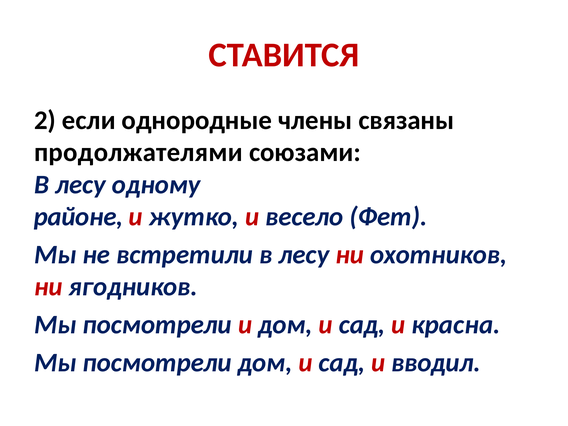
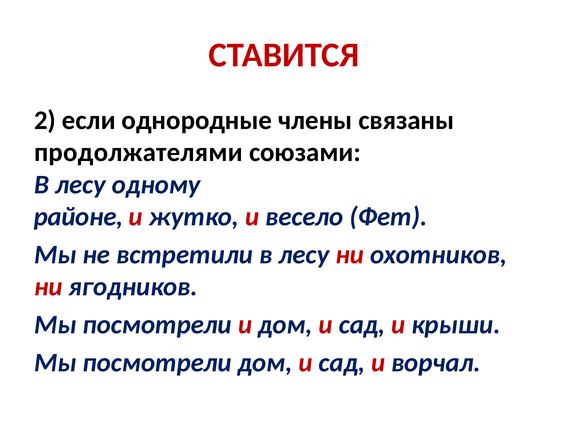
красна: красна -> крыши (456, 325)
вводил: вводил -> ворчал (436, 362)
